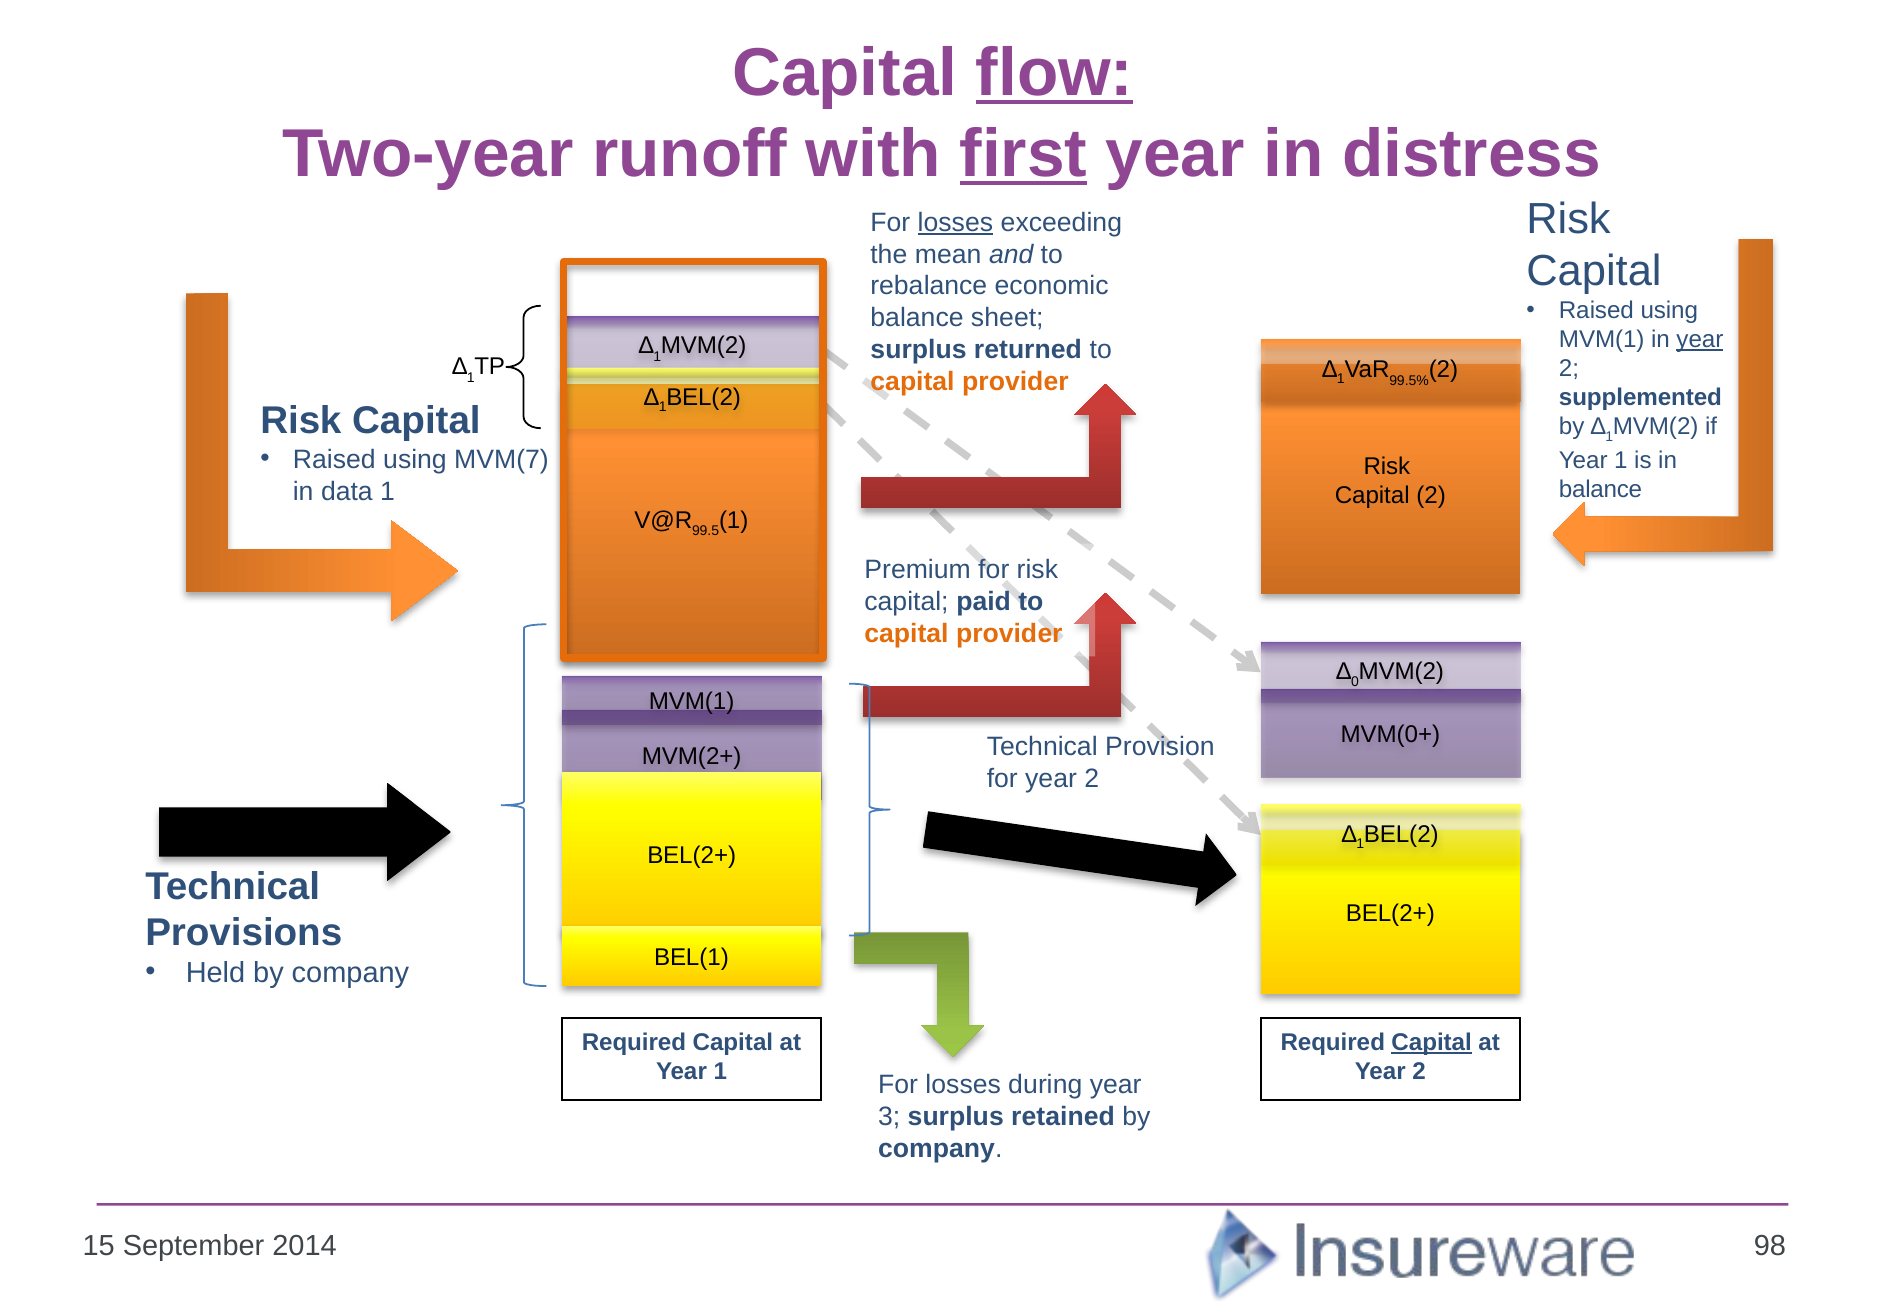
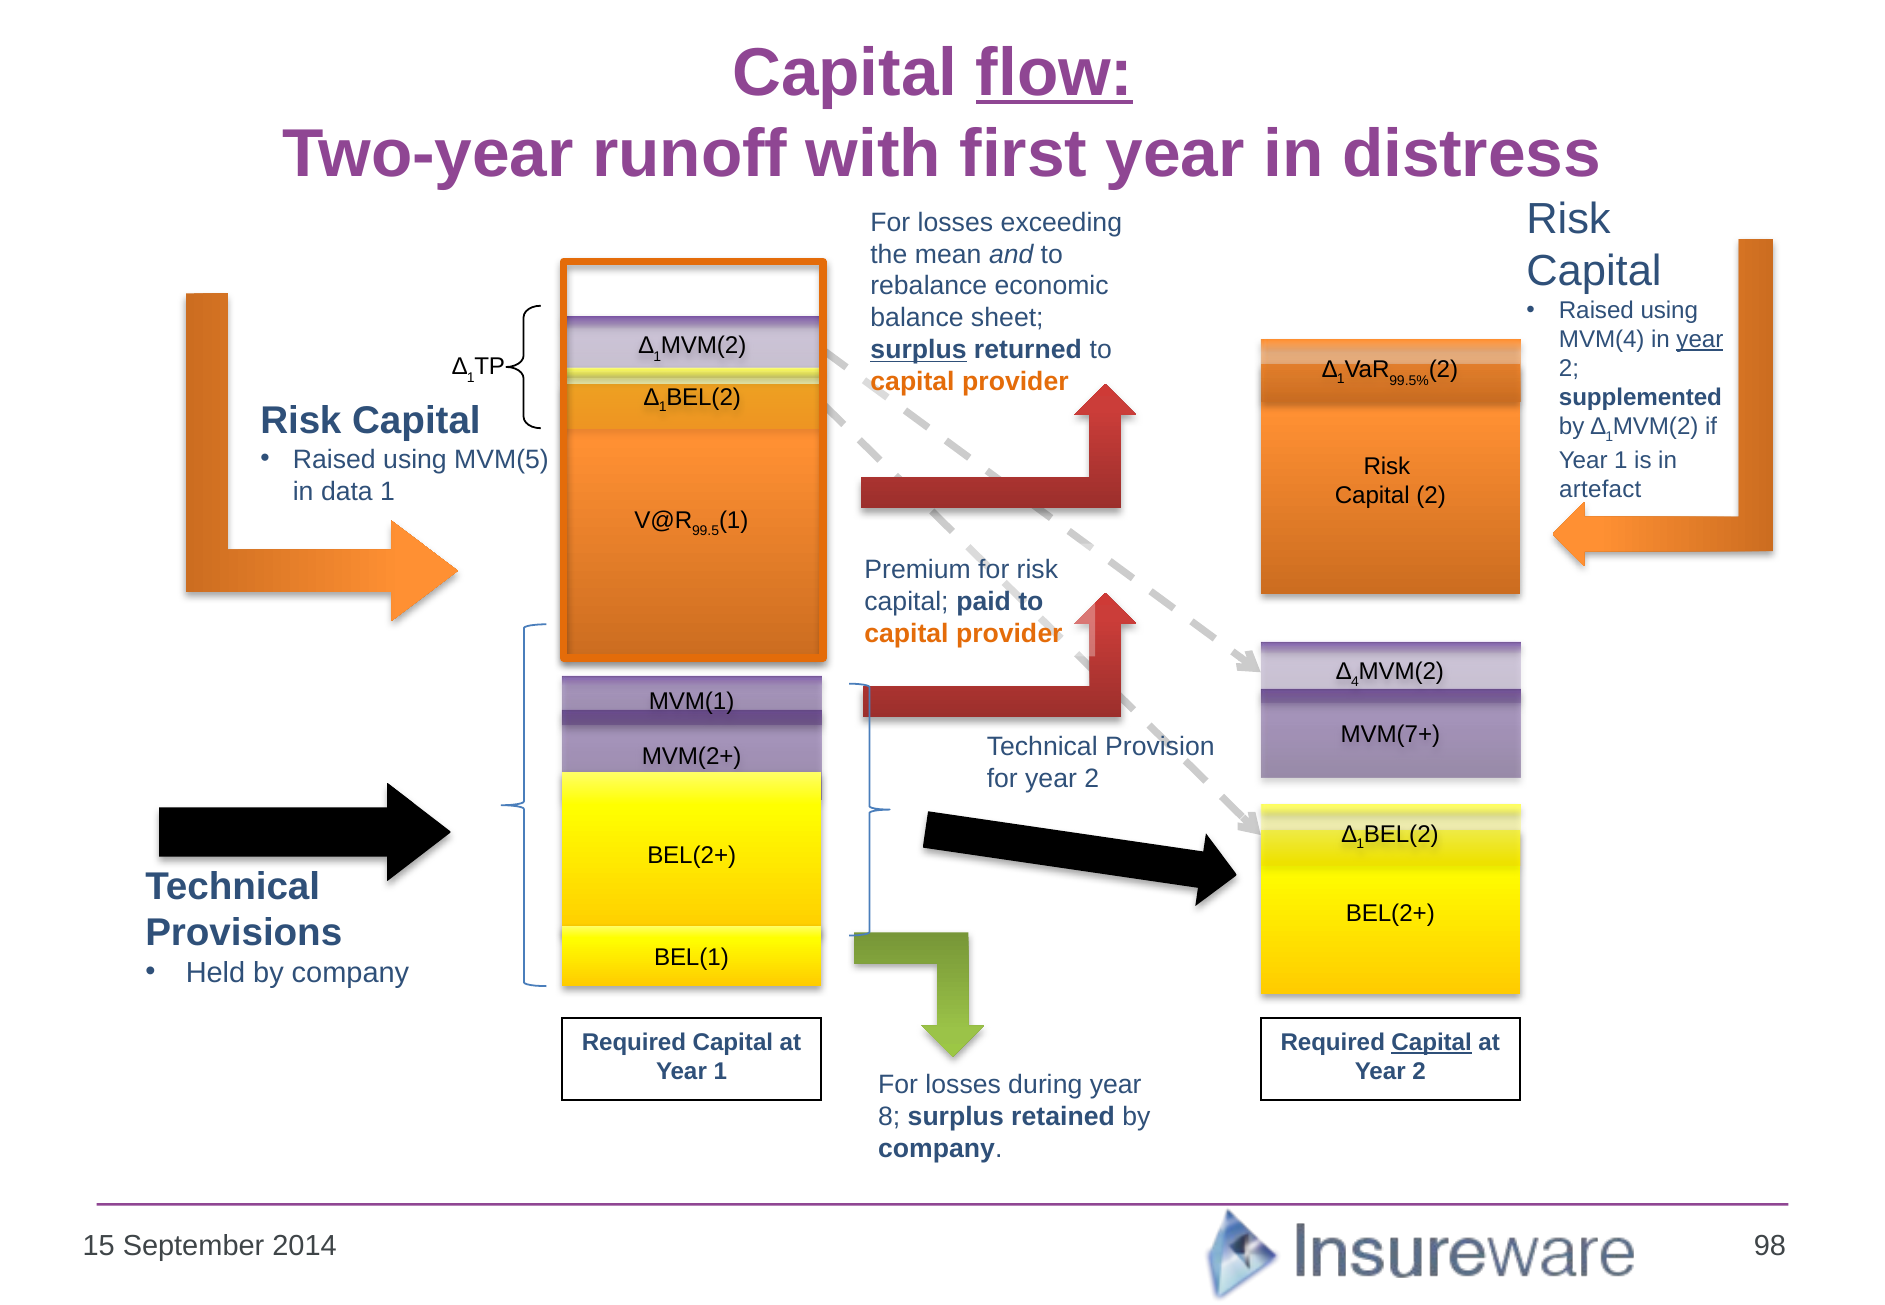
first underline: present -> none (1023, 154)
losses underline: present -> none (955, 222)
MVM(1: MVM(1 -> MVM(4 (1602, 340)
surplus underline: none -> present (919, 350)
MVM(7: MVM(7 -> MVM(5 (502, 459)
balance: balance -> artefact (1600, 490)
0: 0 -> 4 (1355, 682)
MVM(0+: MVM(0+ -> MVM(7+ (1390, 735)
3: 3 -> 8 (889, 1116)
